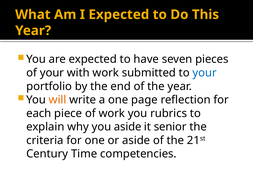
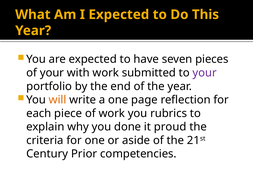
your colour: blue -> purple (205, 73)
you aside: aside -> done (128, 127)
senior: senior -> proud (170, 127)
Time: Time -> Prior (84, 154)
